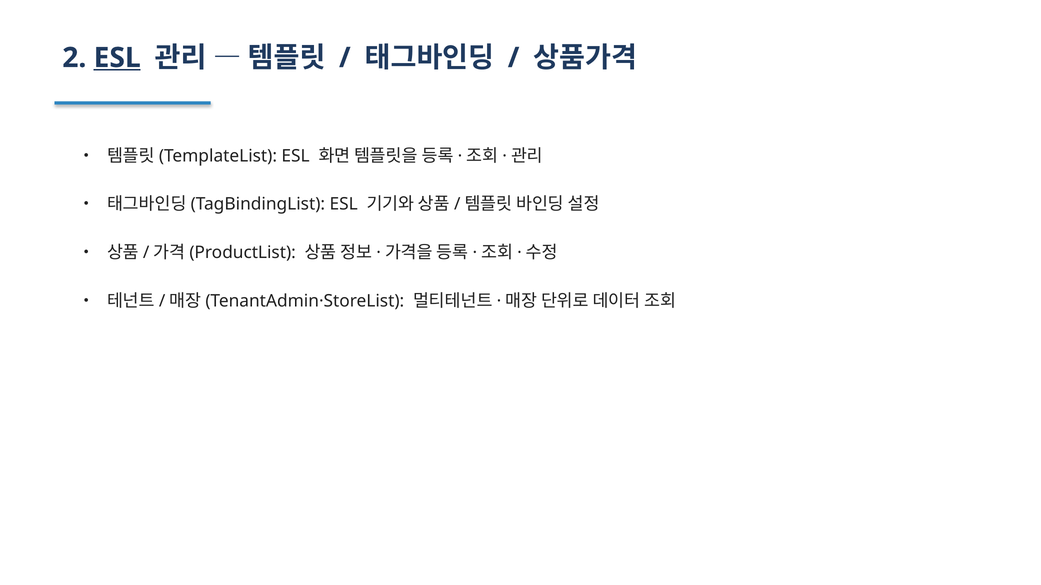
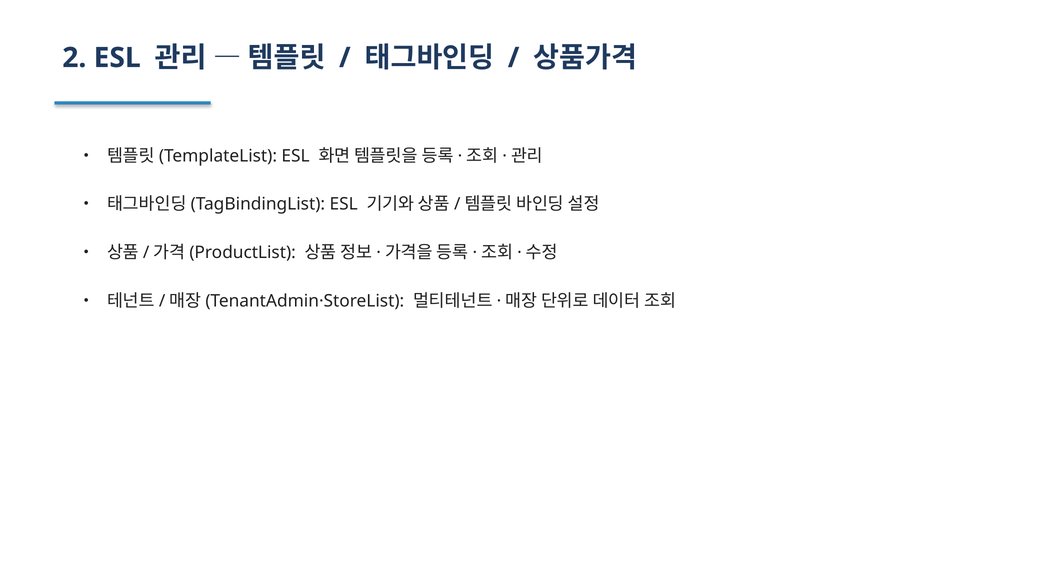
ESL underline: present -> none (117, 58)
